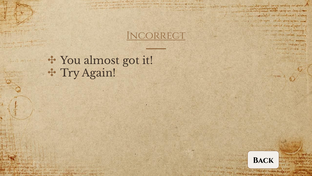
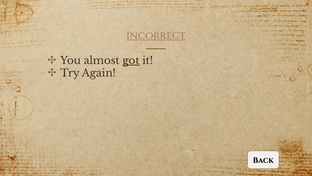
got underline: none -> present (131, 61)
